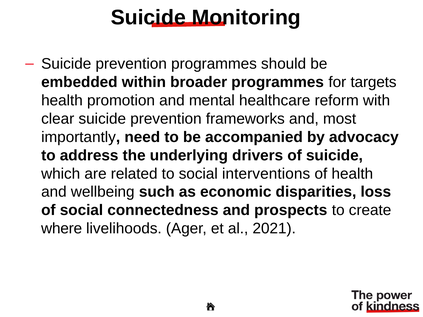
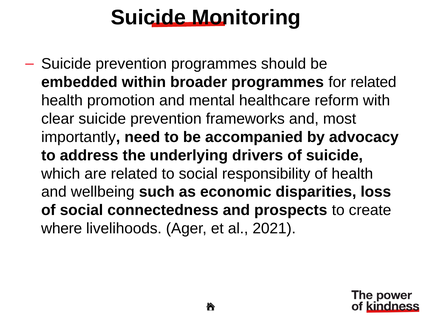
for targets: targets -> related (374, 82)
interventions: interventions -> responsibility (266, 174)
